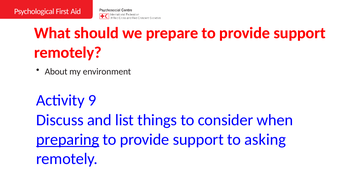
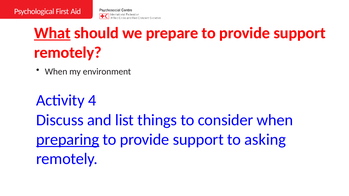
What underline: none -> present (52, 33)
About: About -> When (56, 72)
9: 9 -> 4 (92, 101)
